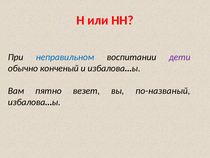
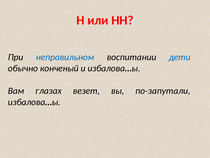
дети colour: purple -> blue (180, 57)
пятно: пятно -> глазах (48, 91)
по-названый: по-названый -> по-запутали (163, 91)
